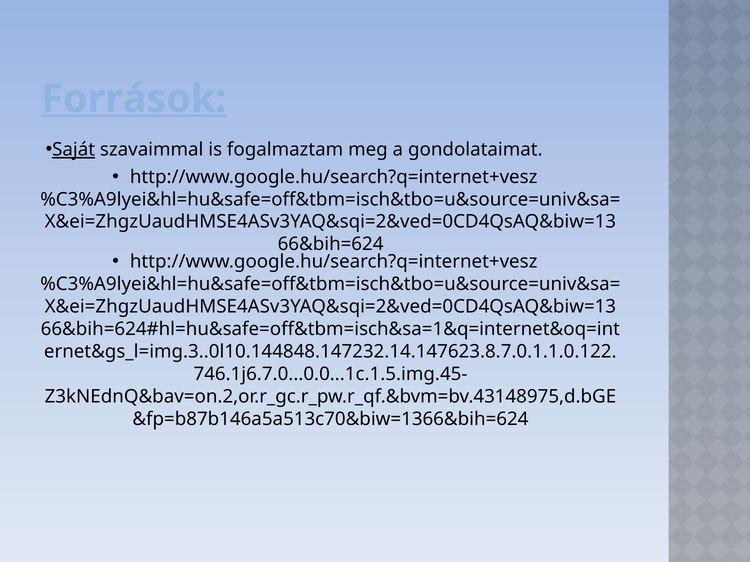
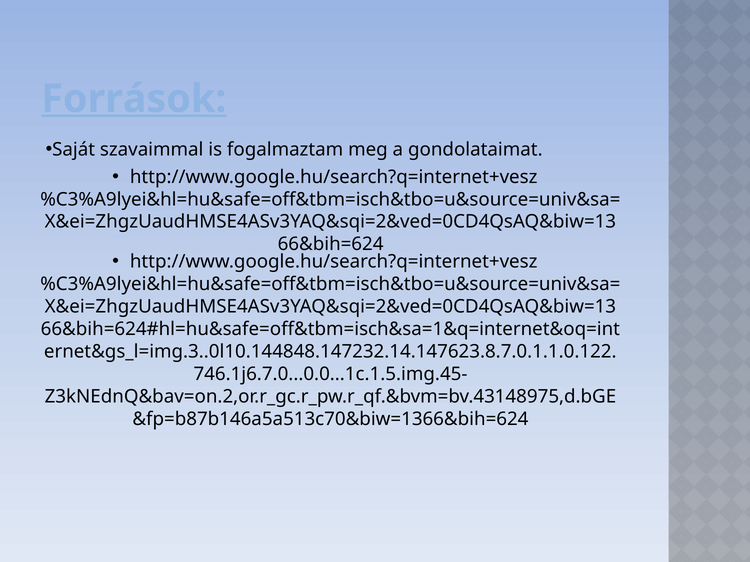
Saját underline: present -> none (74, 150)
